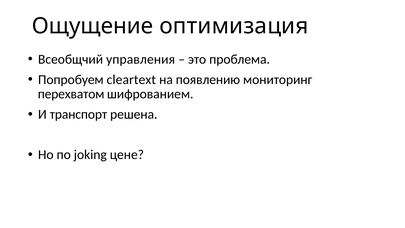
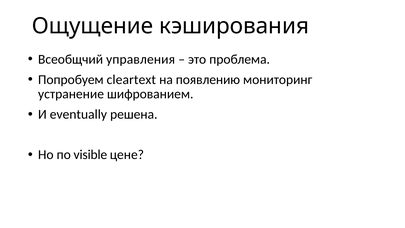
оптимизация: оптимизация -> кэширования (234, 26)
перехватом: перехватом -> устранение (71, 94)
транспорт: транспорт -> eventually (78, 114)
joking: joking -> visible (90, 155)
